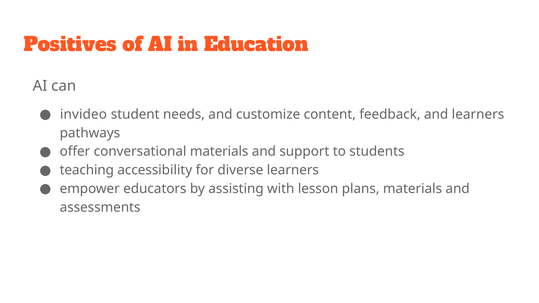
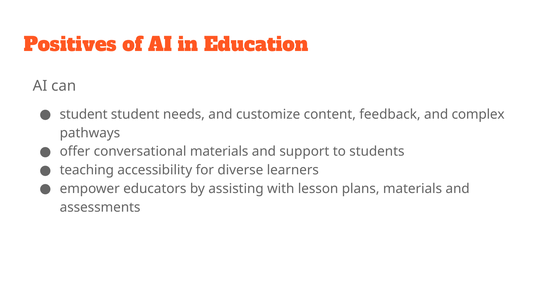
invideo: invideo -> student (84, 114)
and learners: learners -> complex (478, 114)
